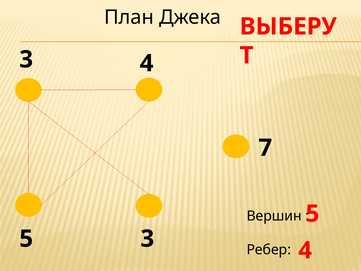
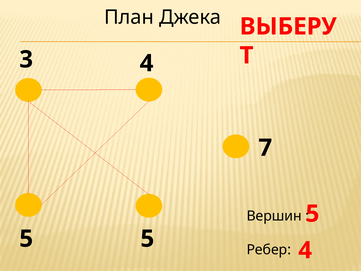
5 3: 3 -> 5 (147, 239)
